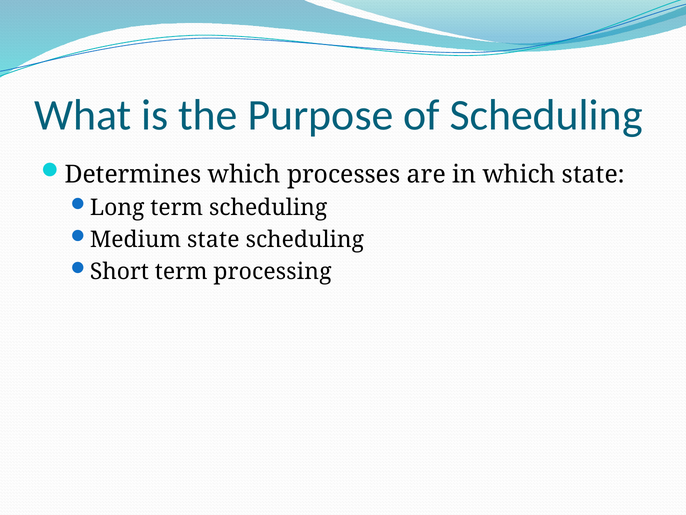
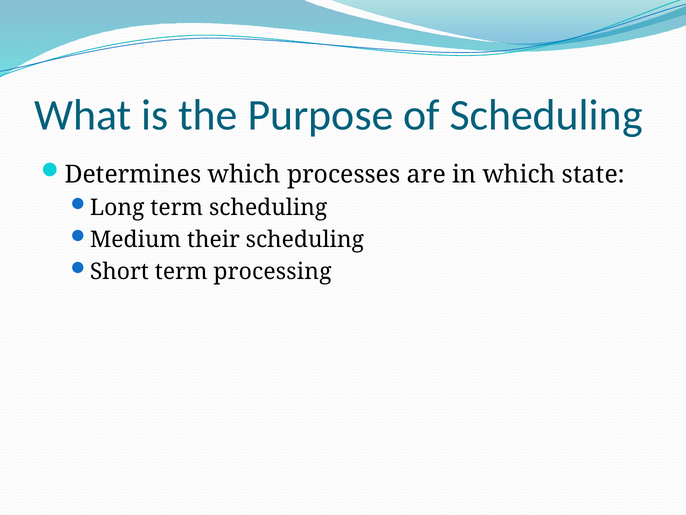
Medium state: state -> their (213, 239)
